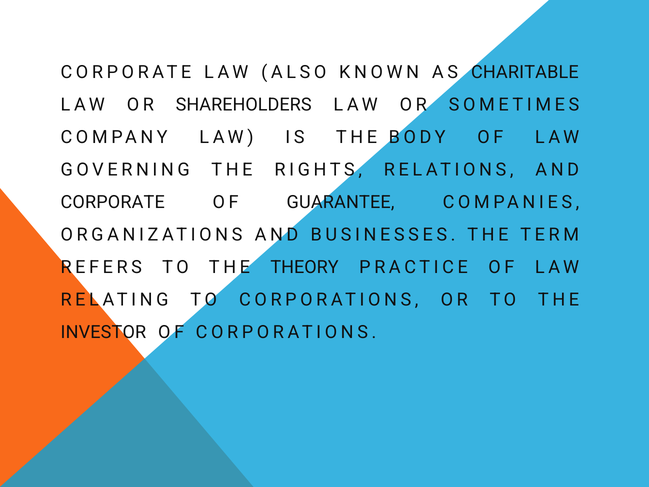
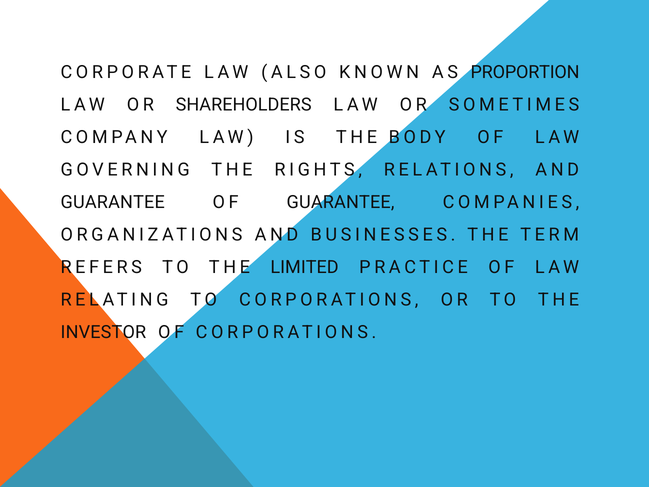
CHARITABLE: CHARITABLE -> PROPORTION (525, 72)
CORPORATE: CORPORATE -> GUARANTEE (113, 202)
THEORY: THEORY -> LIMITED (305, 267)
